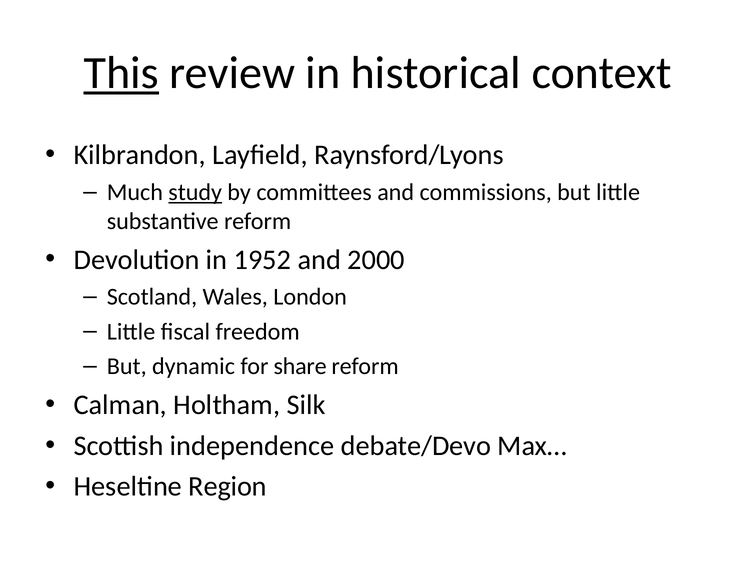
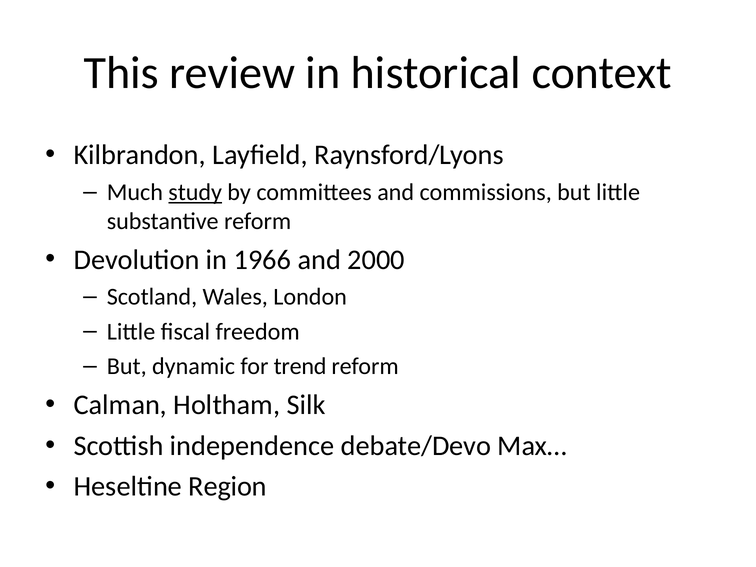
This underline: present -> none (121, 73)
1952: 1952 -> 1966 (262, 260)
share: share -> trend (300, 366)
